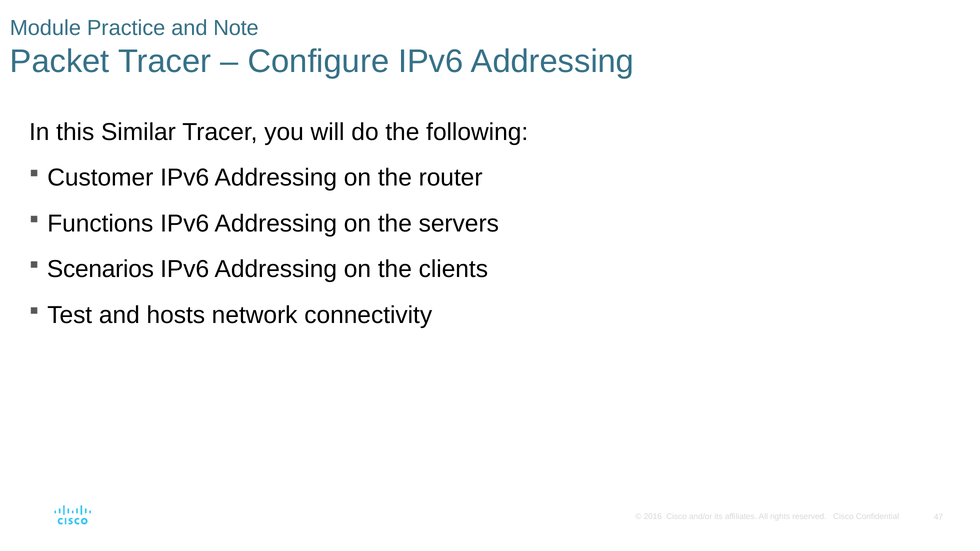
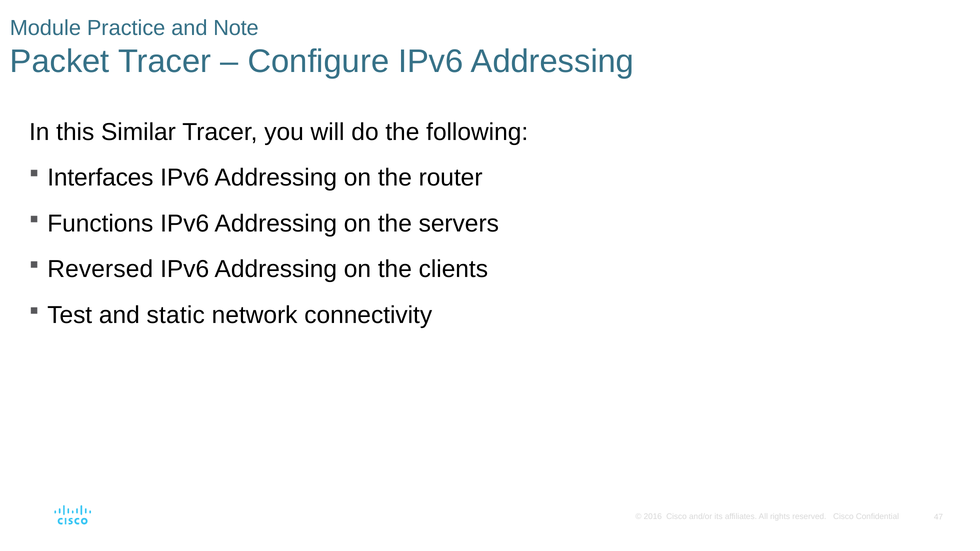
Customer: Customer -> Interfaces (100, 178)
Scenarios: Scenarios -> Reversed (100, 269)
hosts: hosts -> static (176, 315)
